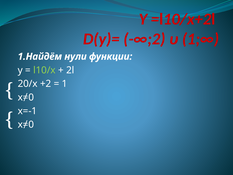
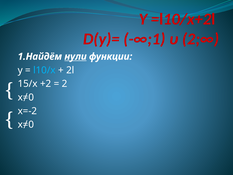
-∞;2: -∞;2 -> -∞;1 (144, 39)
1;∞: 1;∞ -> 2;∞ (201, 39)
нули underline: none -> present (76, 56)
l10/x colour: light green -> light blue (44, 70)
20/x: 20/x -> 15/x (28, 84)
1: 1 -> 2 (65, 84)
x=-1: x=-1 -> x=-2 (27, 111)
